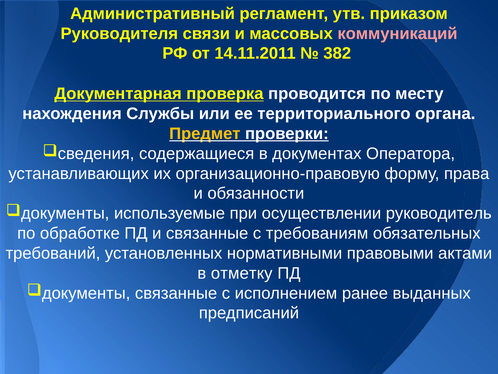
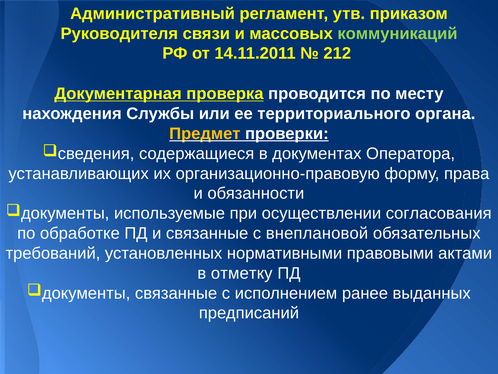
коммуникаций colour: pink -> light green (397, 33)
382: 382 -> 212 (337, 53)
руководитель: руководитель -> согласования (439, 213)
требованиям: требованиям -> внеплановой (317, 233)
